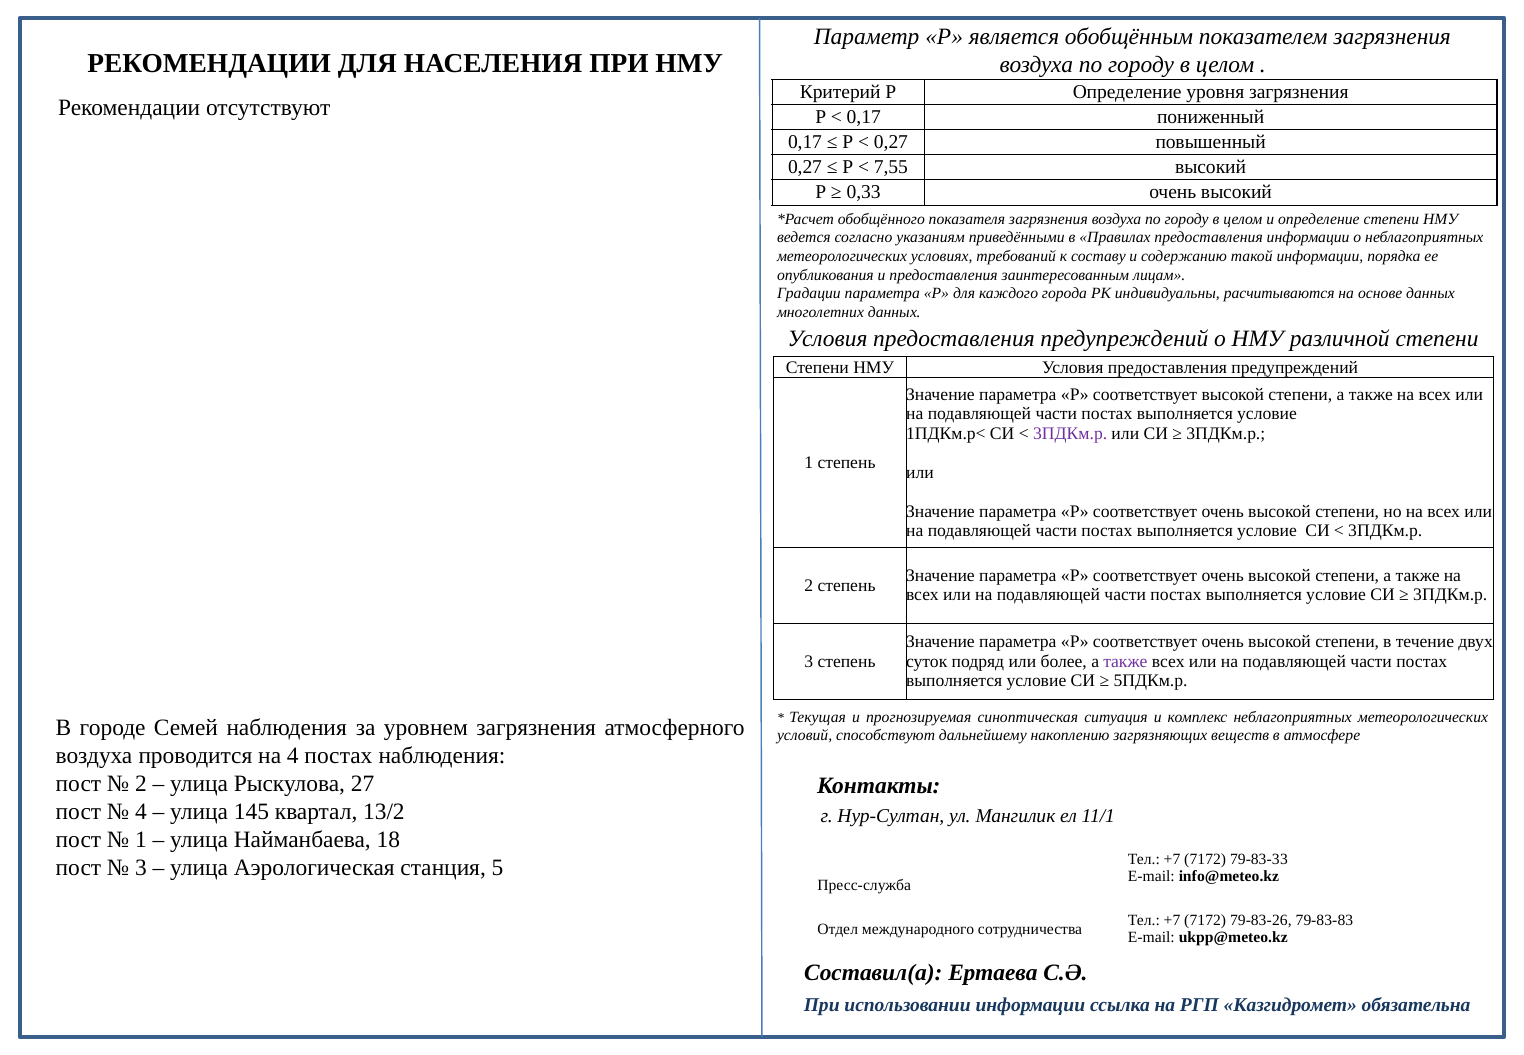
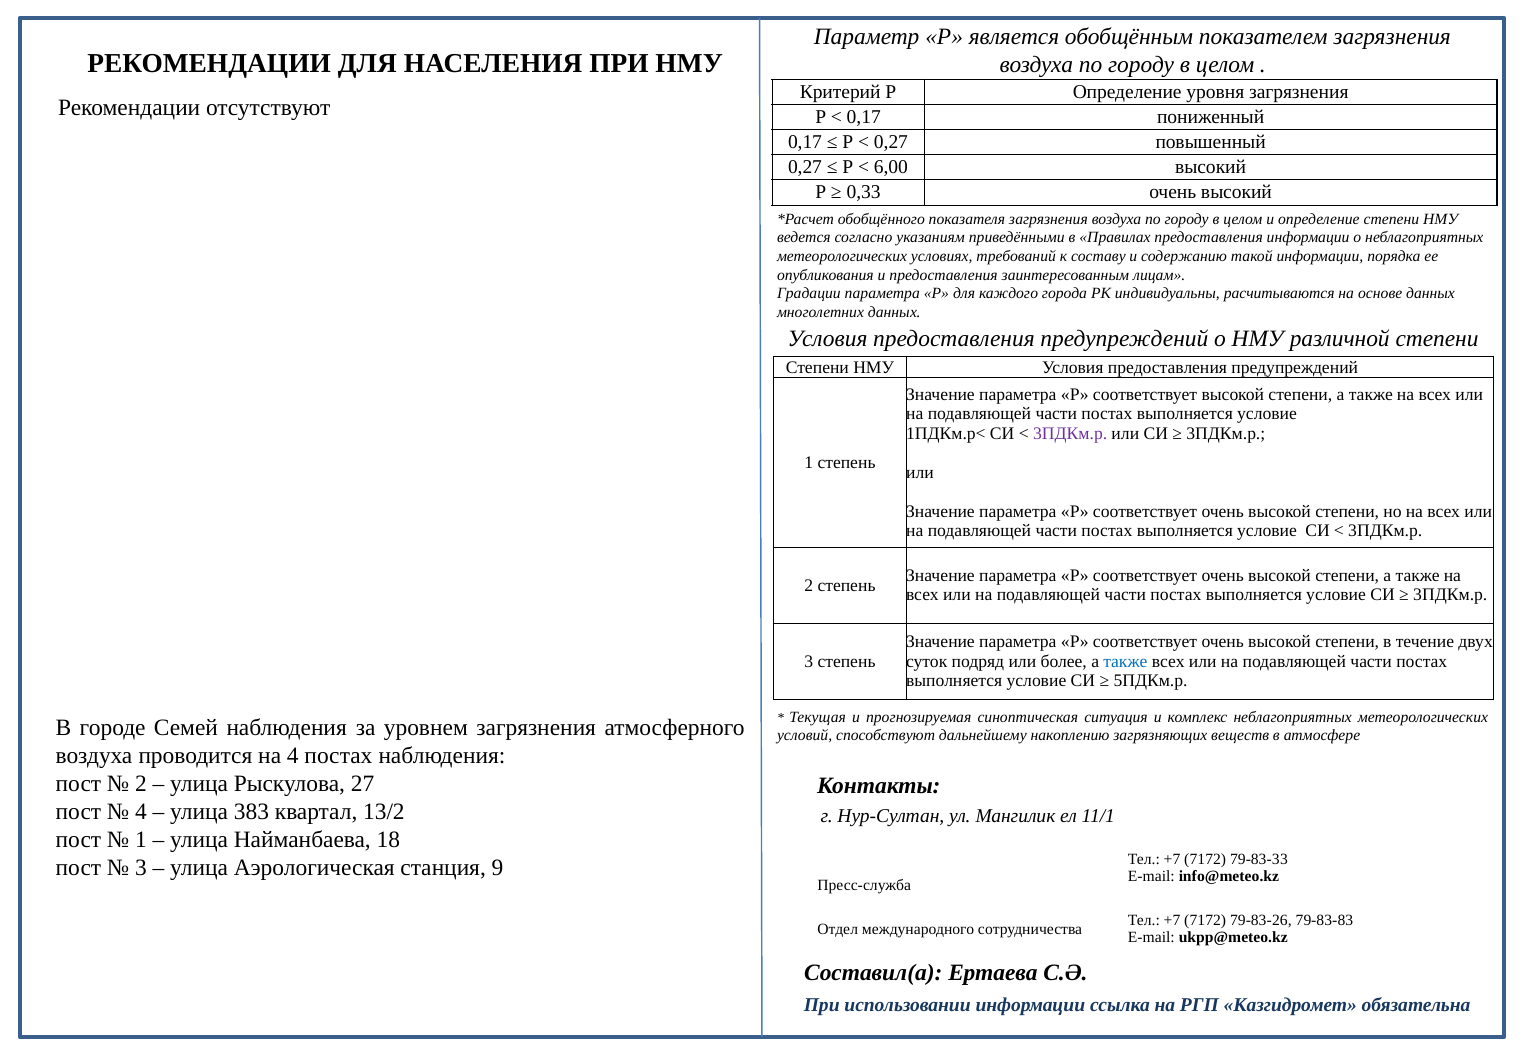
7,55: 7,55 -> 6,00 (891, 167)
также colour: purple -> blue (1125, 662)
145: 145 -> 383 (251, 812)
5: 5 -> 9 (498, 868)
